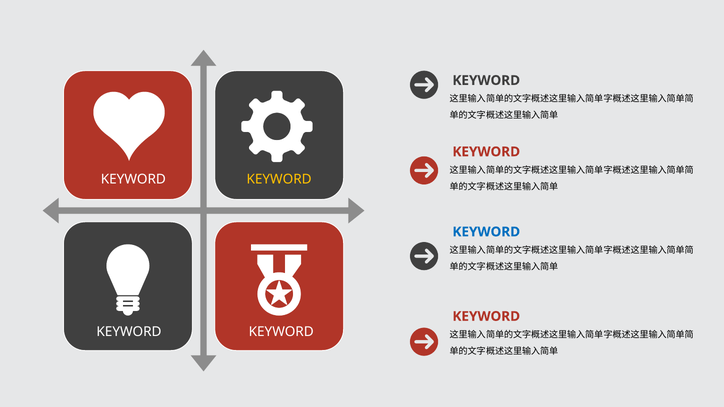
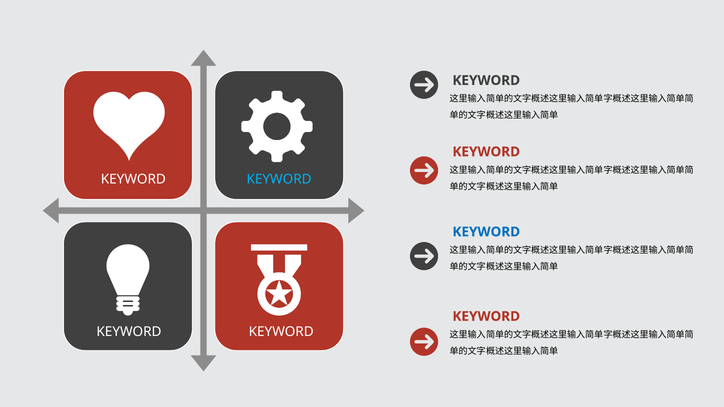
KEYWORD colour: yellow -> light blue (279, 179)
